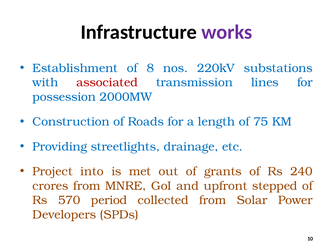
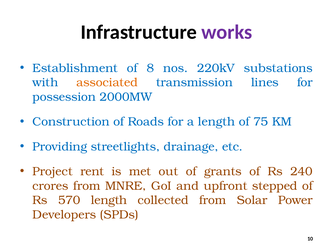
associated colour: red -> orange (107, 82)
into: into -> rent (92, 171)
570 period: period -> length (109, 200)
